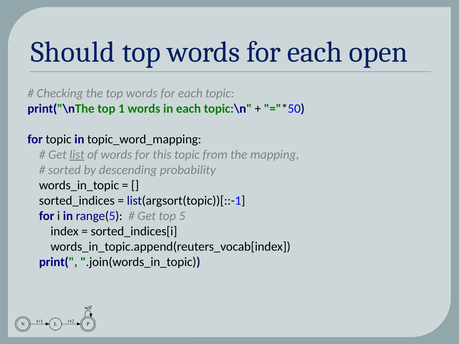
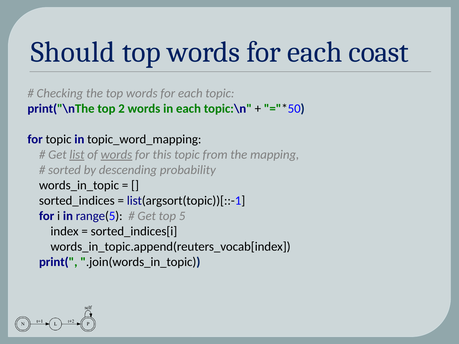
open: open -> coast (379, 52)
1: 1 -> 2 (122, 109)
words underline: none -> present (116, 155)
